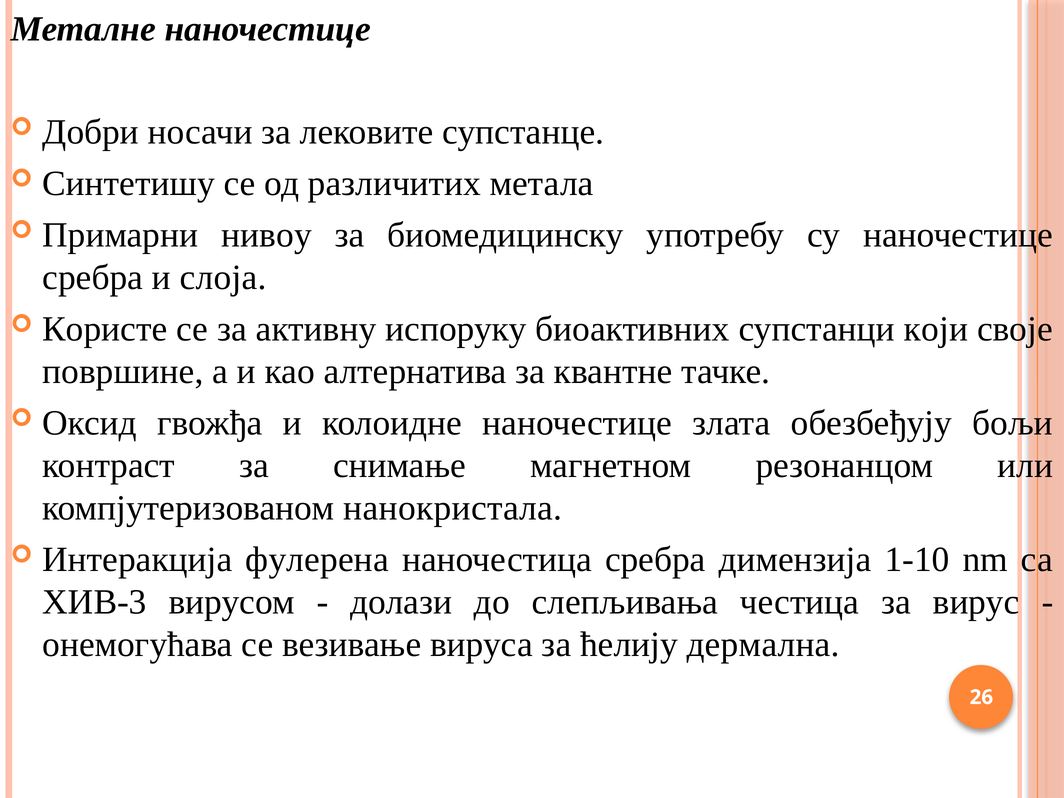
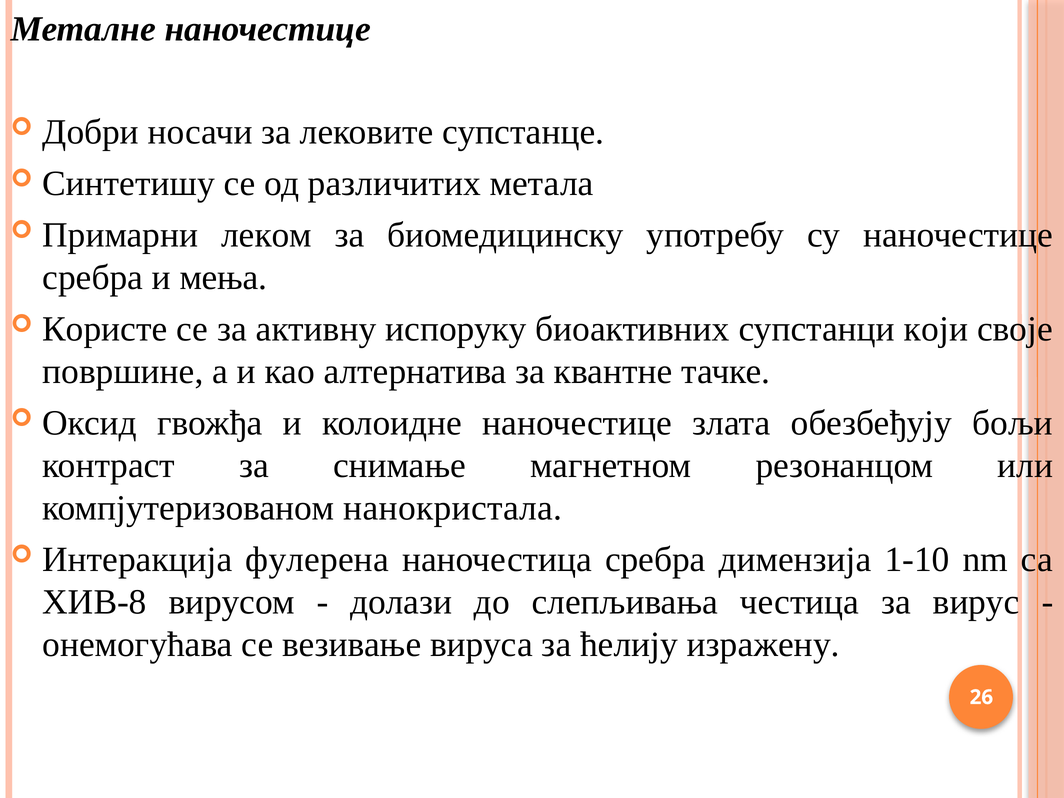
нивоу: нивоу -> леком (267, 235)
слоја: слоја -> мења (223, 277)
ХИВ-3: ХИВ-3 -> ХИВ-8 (95, 602)
дермална: дермална -> изражену (763, 645)
